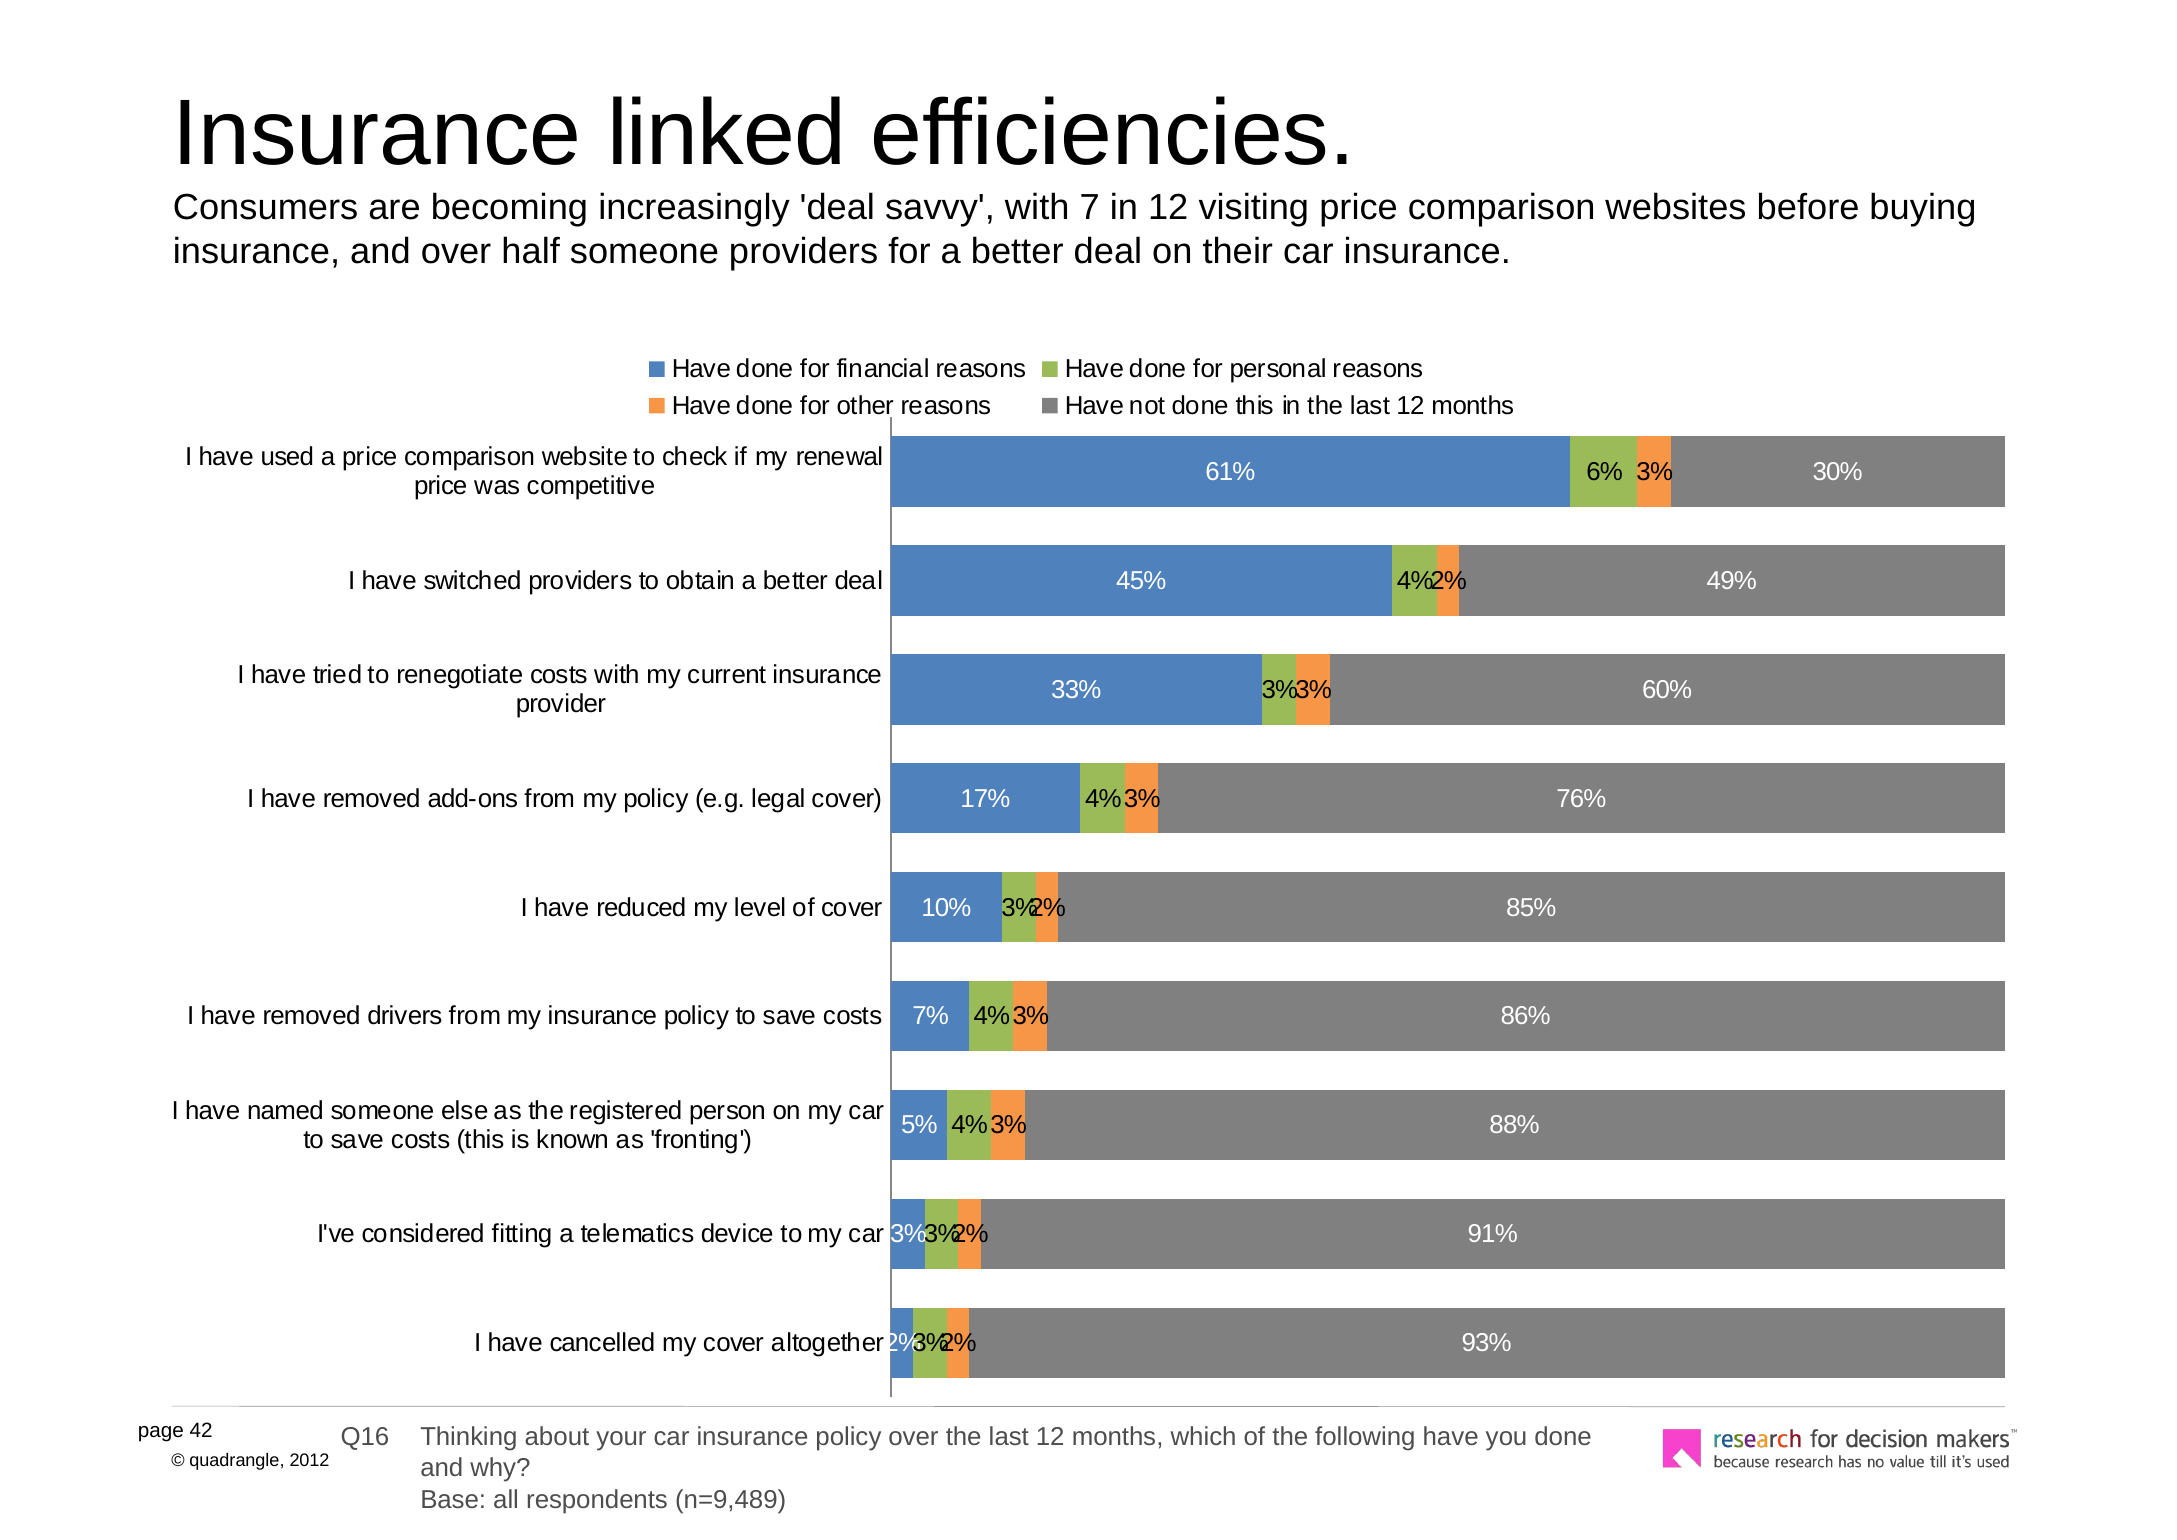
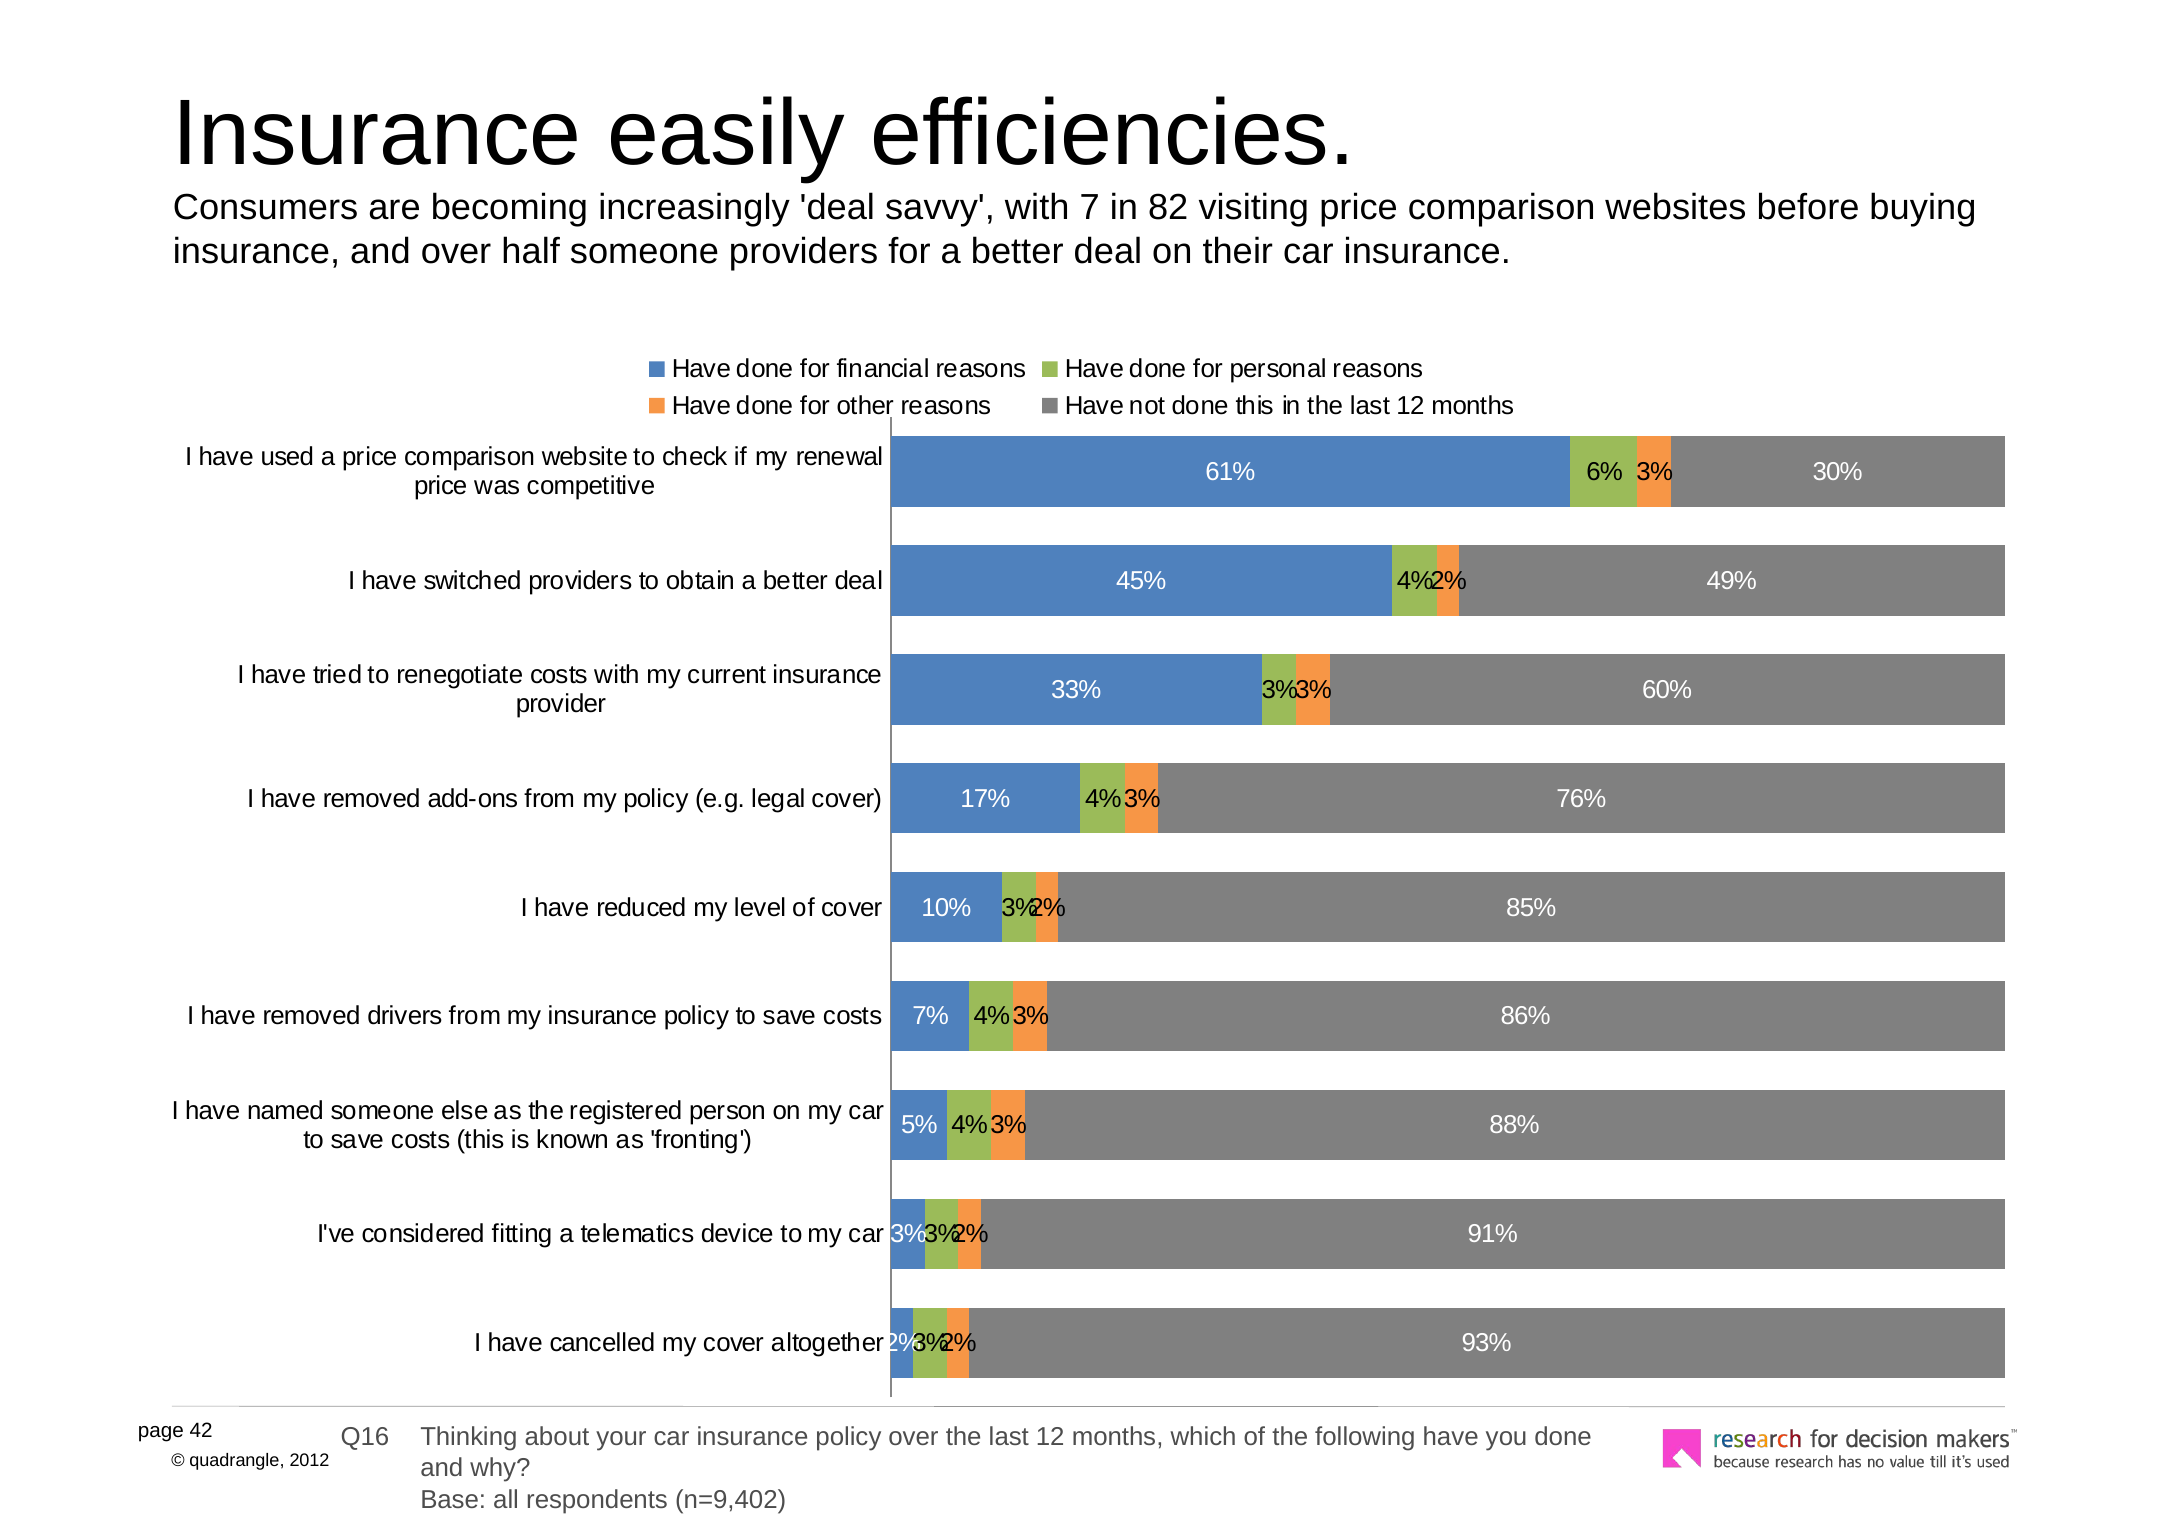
linked: linked -> easily (726, 134)
in 12: 12 -> 82 (1168, 208)
n=9,489: n=9,489 -> n=9,402 (731, 1500)
